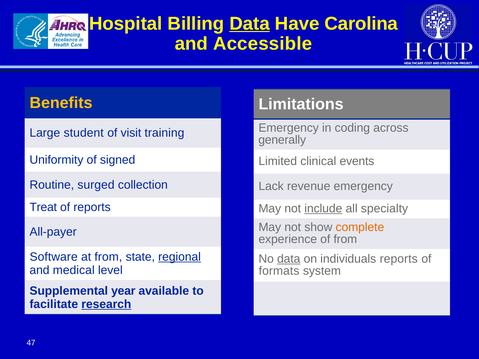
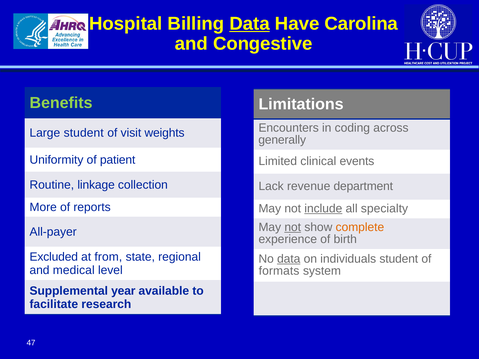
Accessible: Accessible -> Congestive (263, 44)
Benefits colour: yellow -> light green (61, 103)
Emergency: Emergency -> Encounters (289, 128)
training: training -> weights (165, 133)
signed: signed -> patient (118, 160)
surged: surged -> linkage (96, 185)
revenue emergency: emergency -> department (363, 186)
Treat: Treat -> More (43, 207)
not underline: none -> present (293, 227)
of from: from -> birth (345, 239)
Software: Software -> Excluded (54, 257)
regional underline: present -> none (180, 257)
individuals reports: reports -> student (399, 259)
research underline: present -> none (106, 304)
